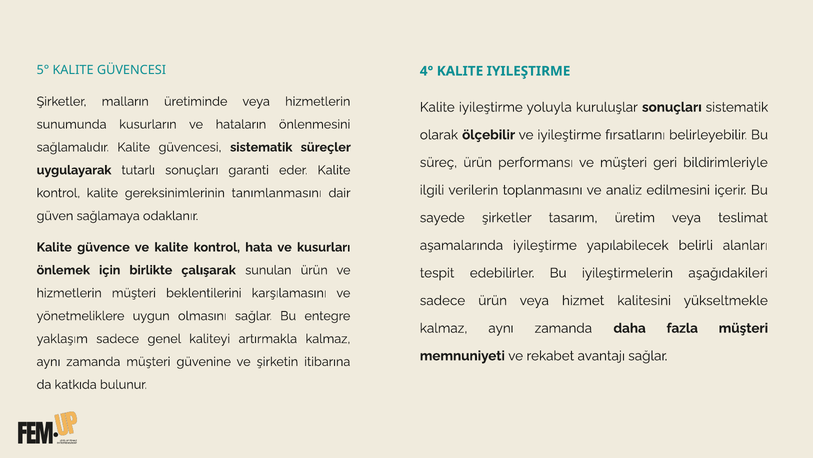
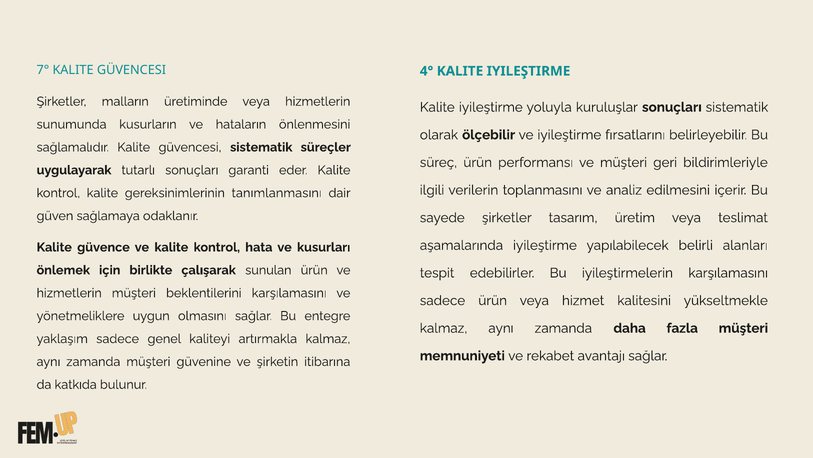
5°: 5° -> 7° (43, 70)
iyileştirmelerin aşağıdakileri: aşağıdakileri -> karşılamasını (728, 273)
